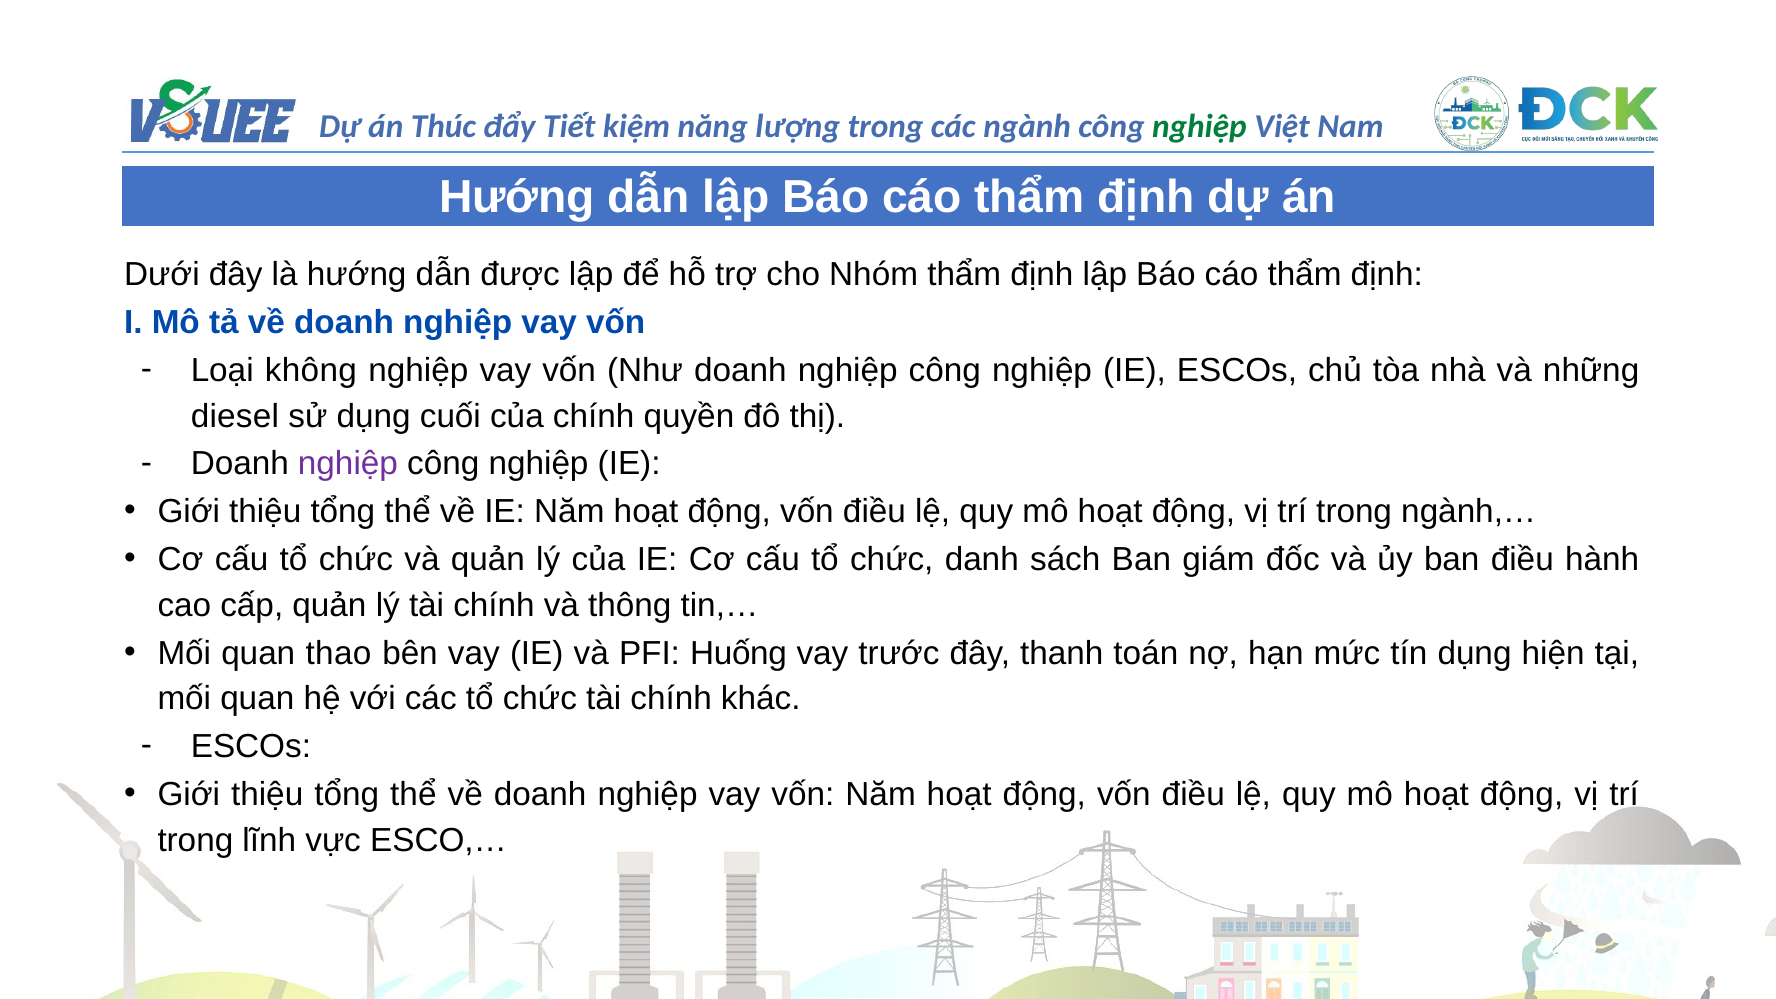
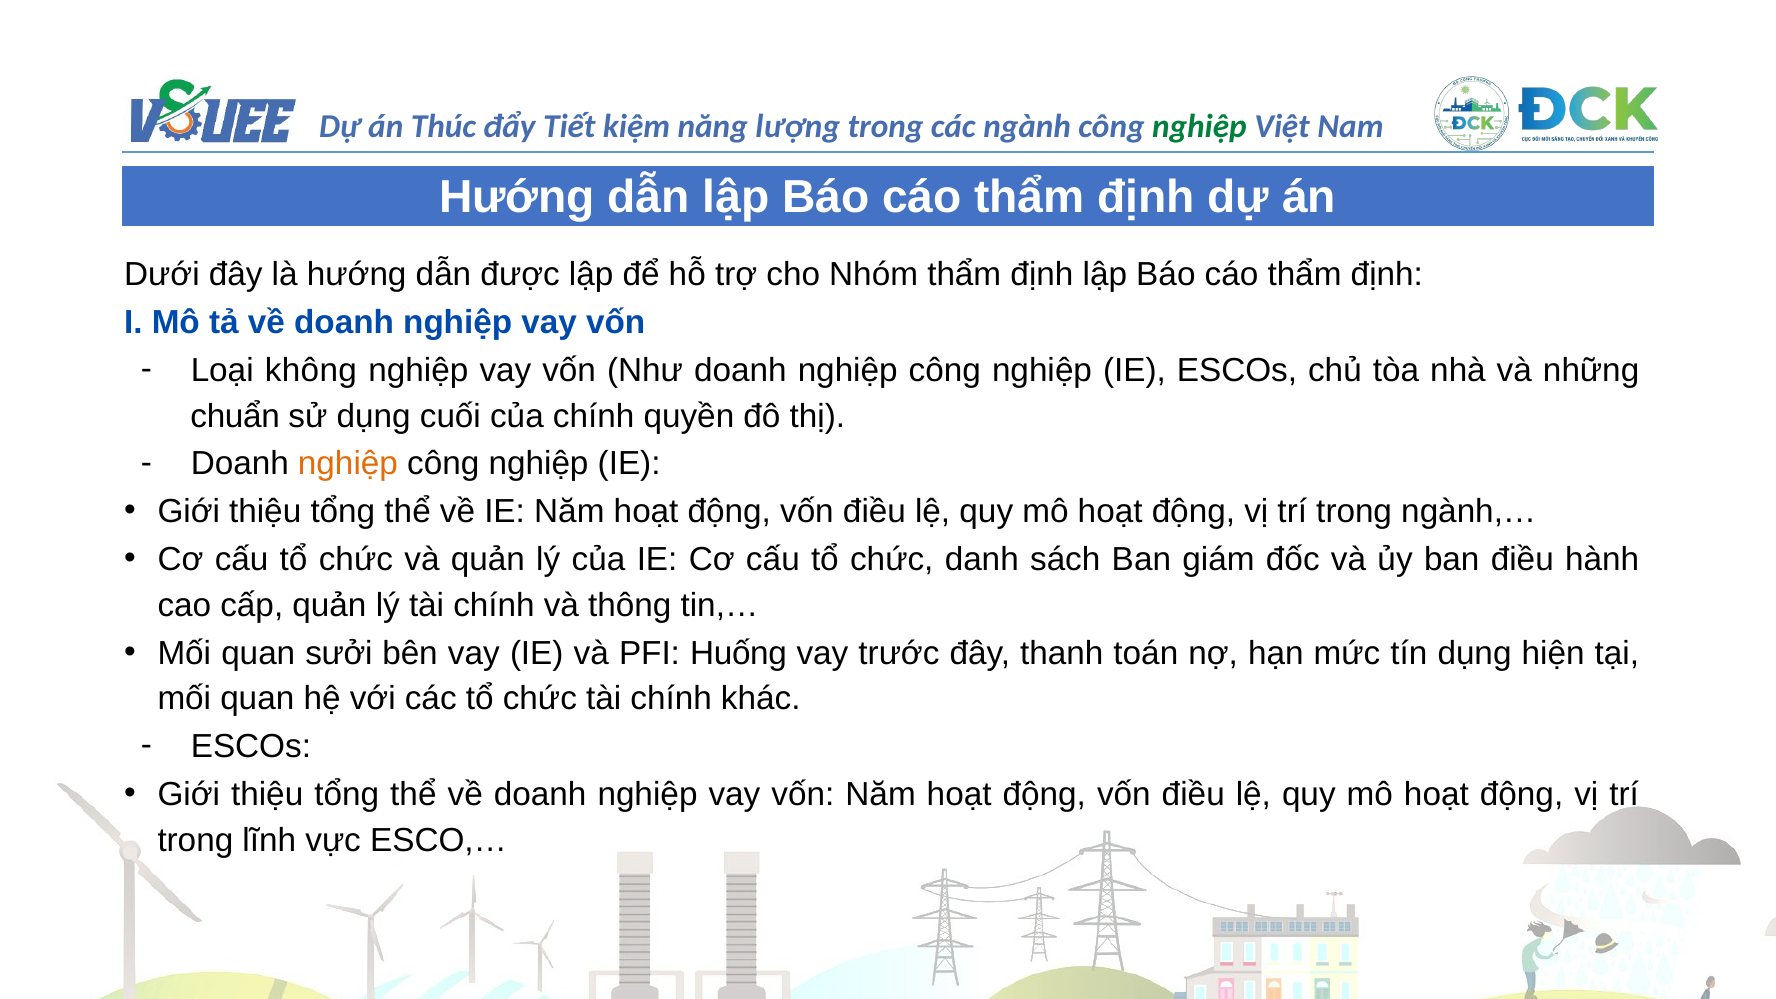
diesel: diesel -> chuẩn (235, 416)
nghiệp colour: purple -> orange (348, 464)
thao: thao -> sưởi (339, 653)
